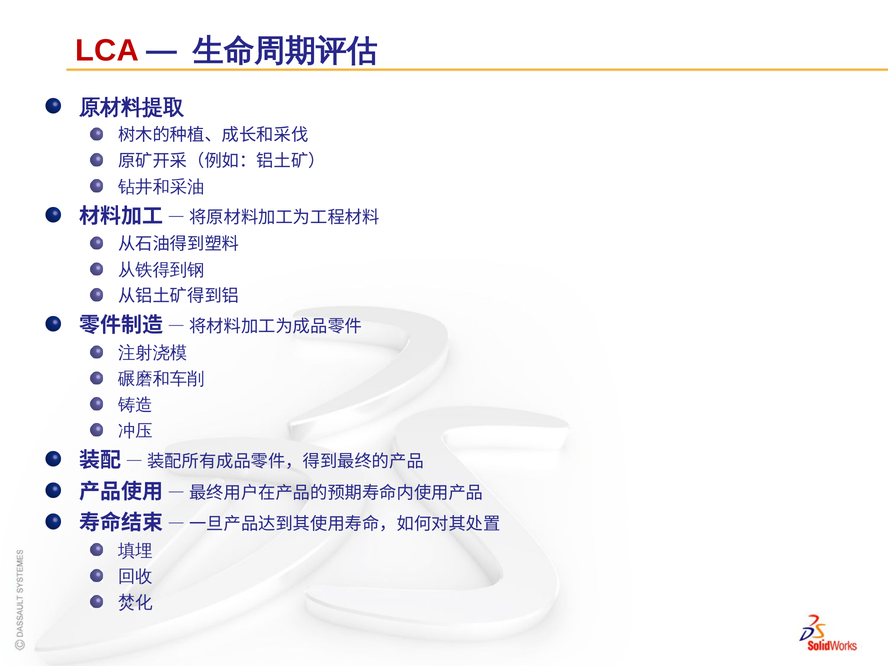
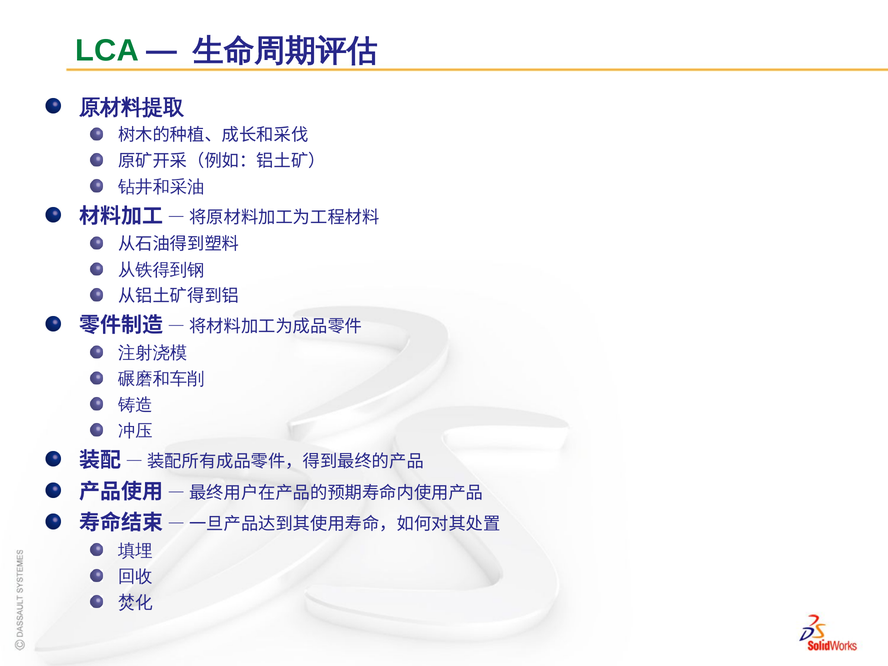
LCA colour: red -> green (107, 51)
